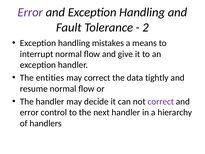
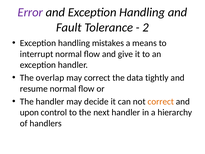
entities: entities -> overlap (50, 78)
correct colour: purple -> orange (161, 101)
error: error -> upon (29, 112)
